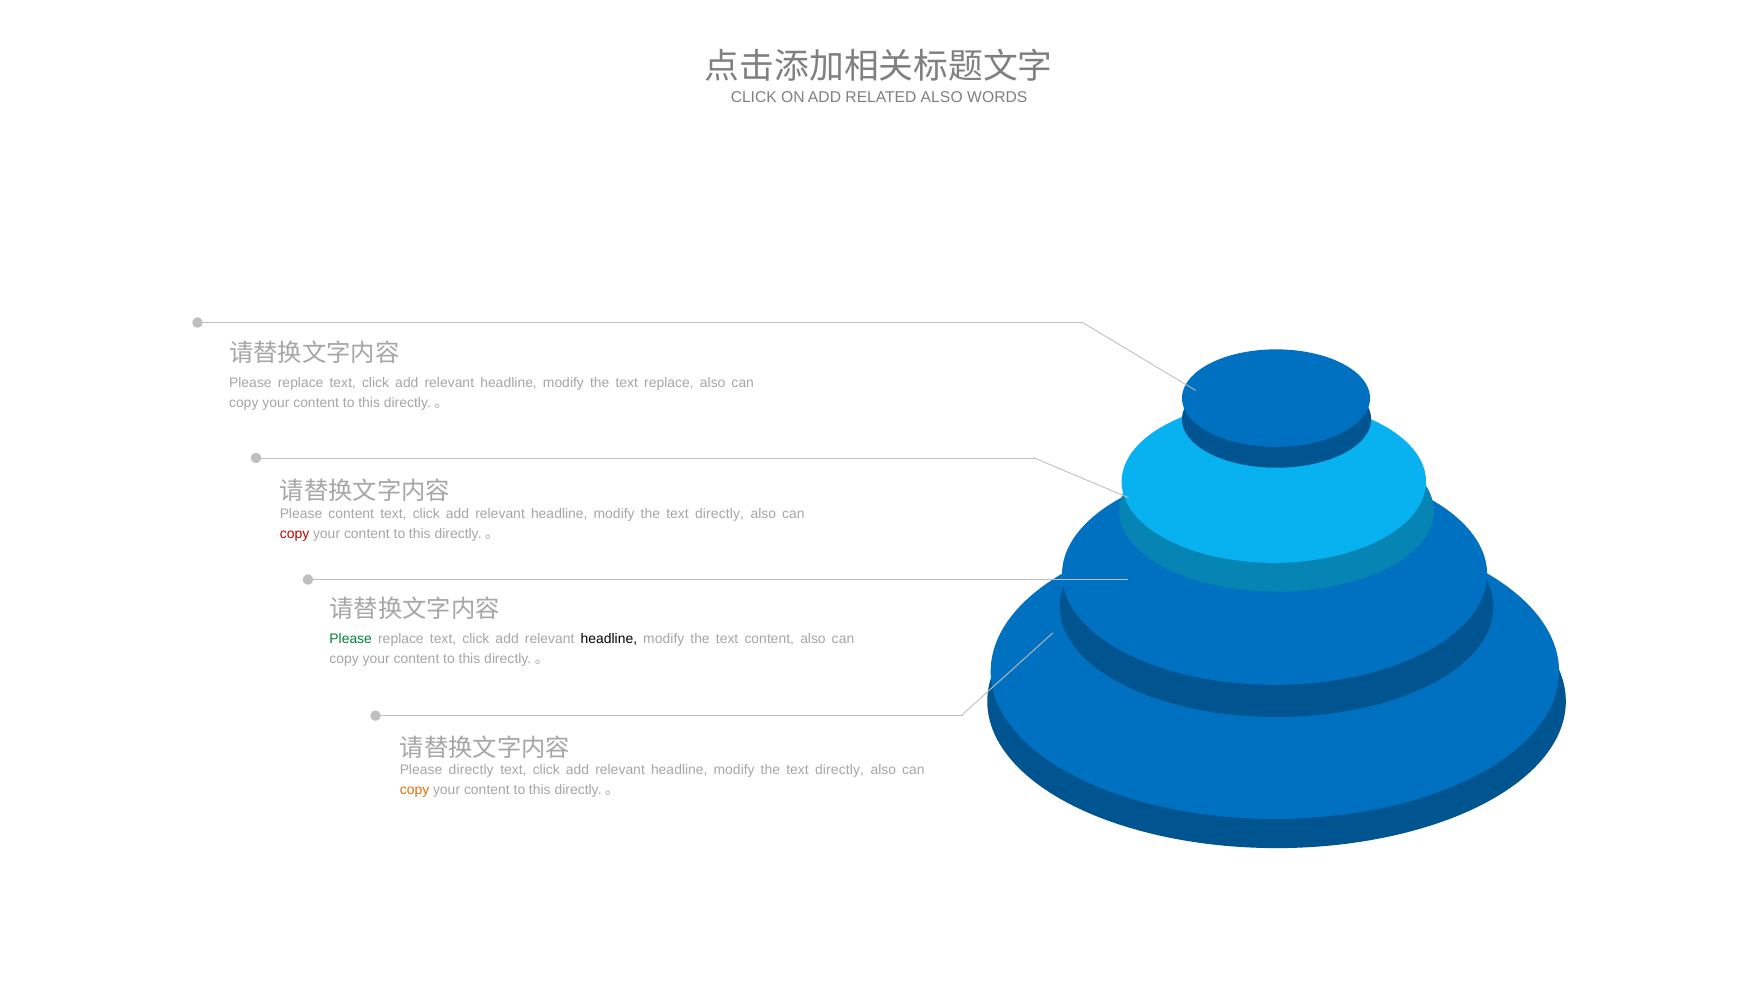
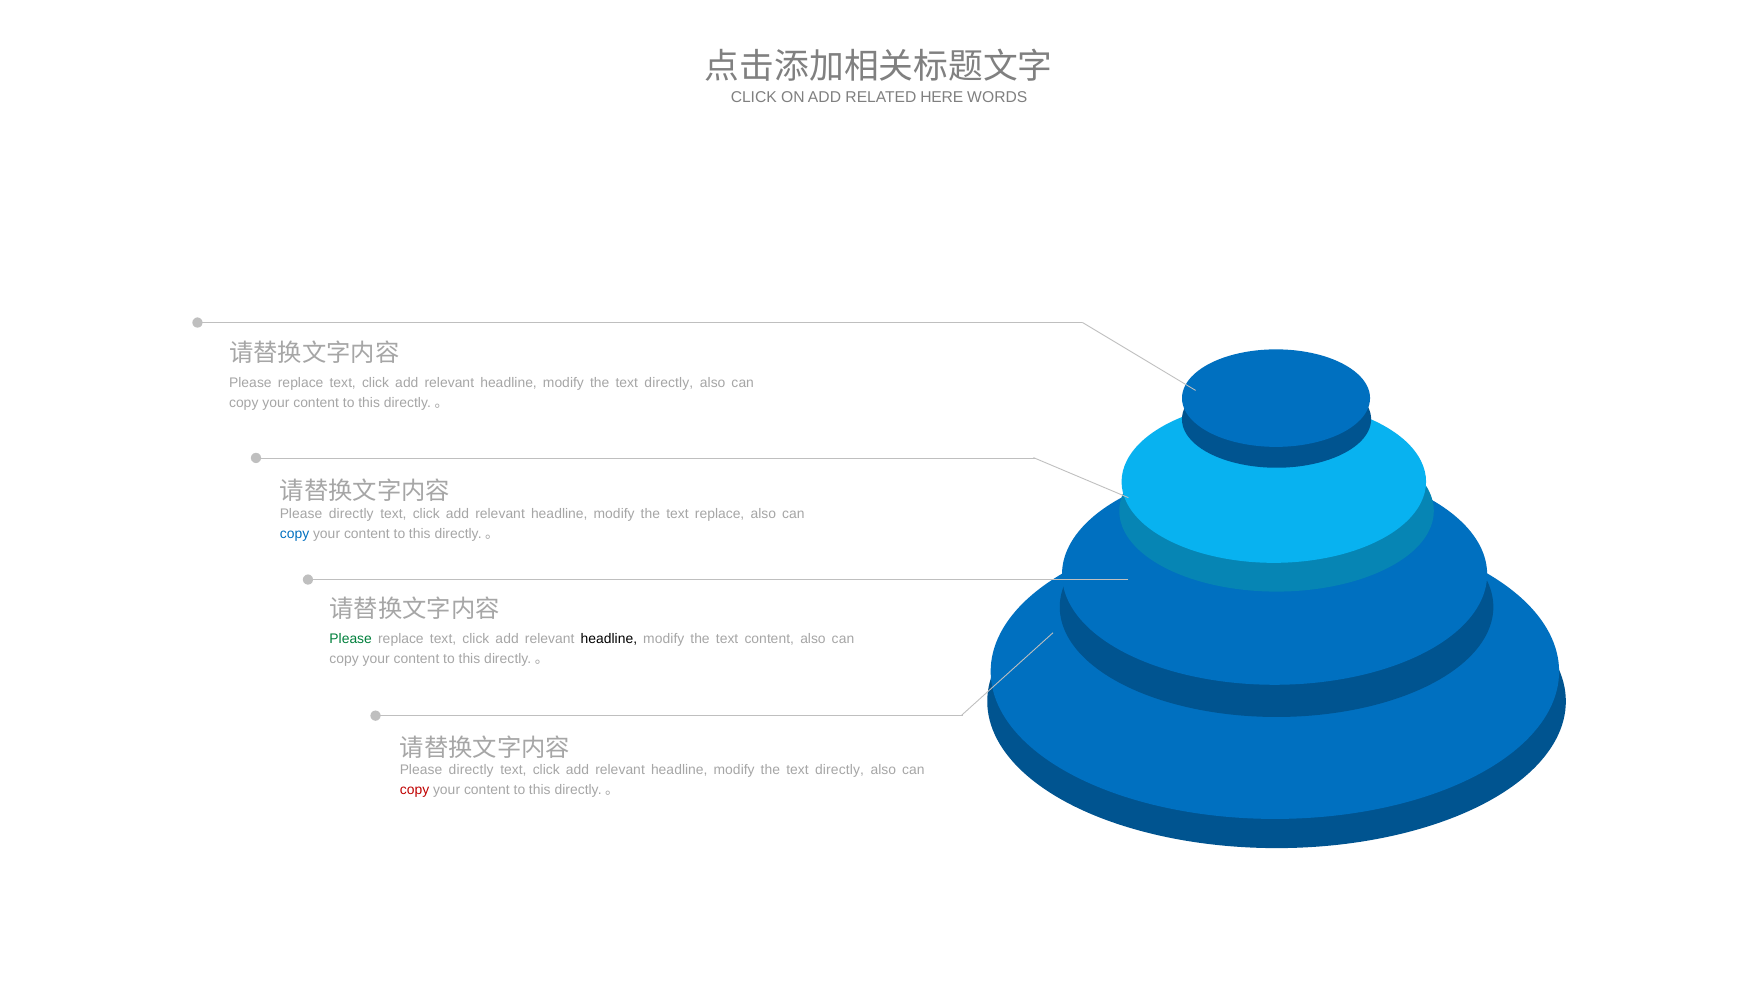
RELATED ALSO: ALSO -> HERE (942, 97)
replace: replace -> directly (669, 383)
content: content -> directly (351, 514)
directly: directly -> replace (720, 514)
copy colour: red -> blue (295, 534)
copy colour: orange -> red (415, 790)
